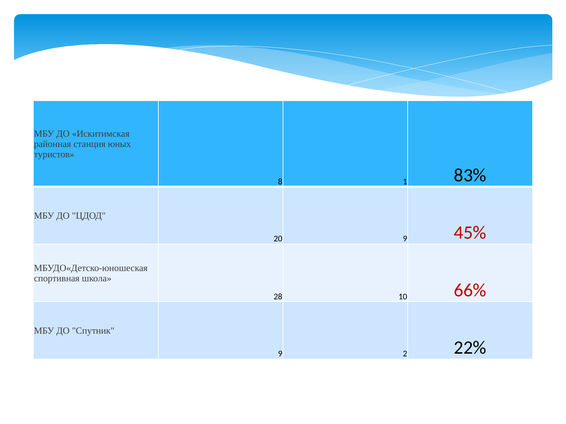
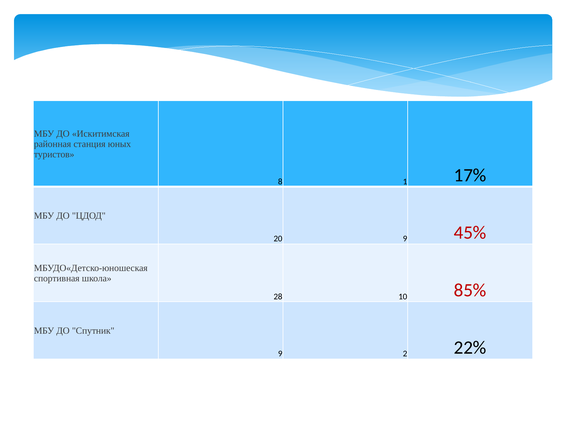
83%: 83% -> 17% (470, 176)
66%: 66% -> 85% (470, 291)
